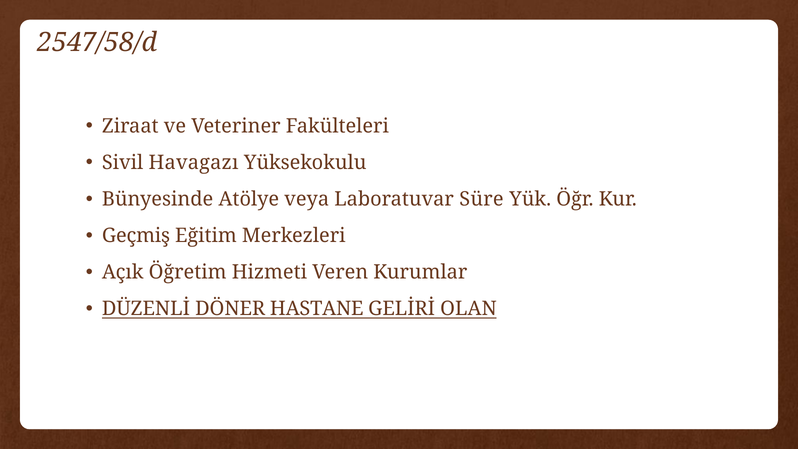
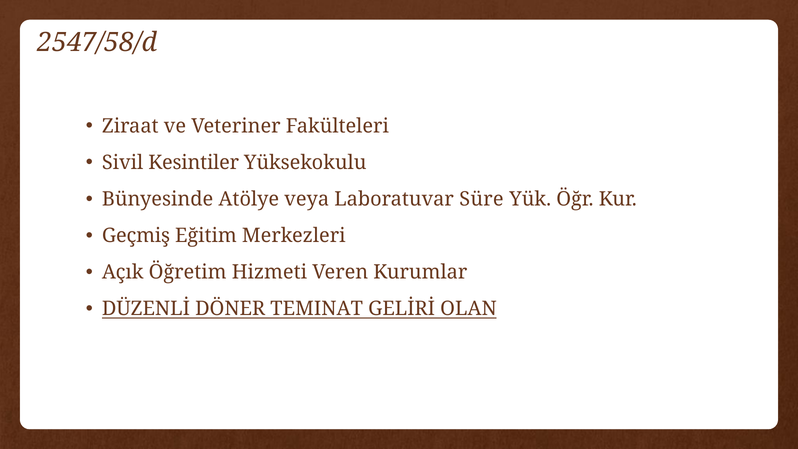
Havagazı: Havagazı -> Kesintiler (194, 163)
HASTANE: HASTANE -> TEMINAT (317, 309)
